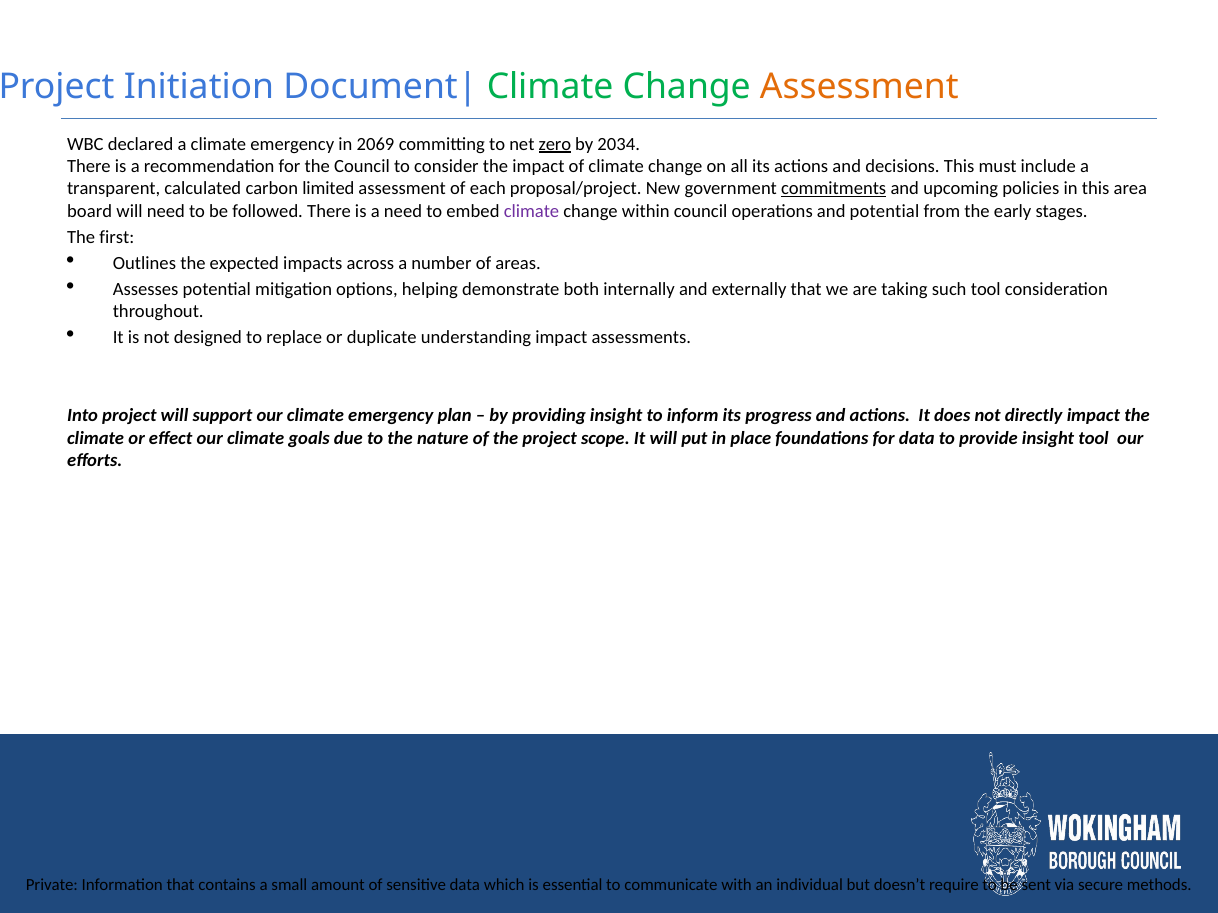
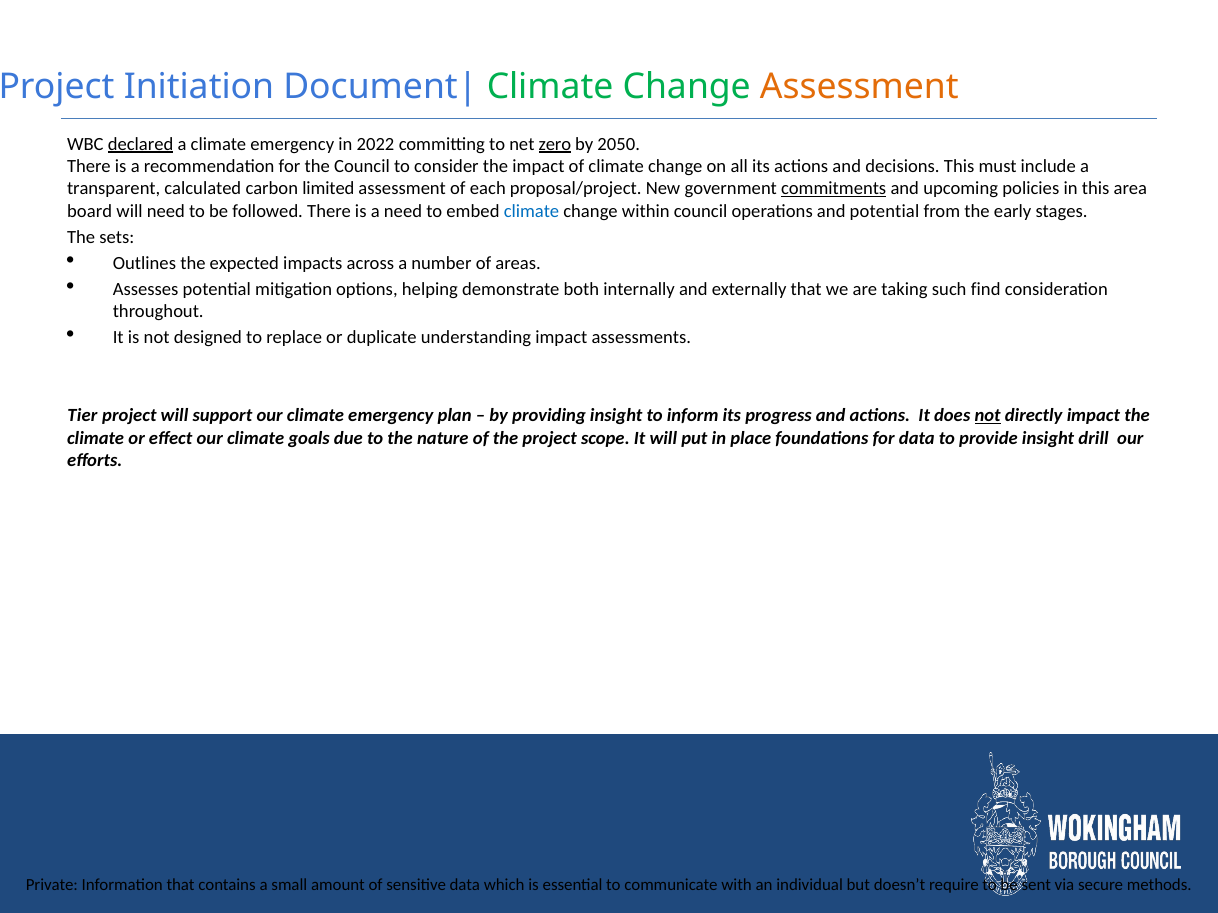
declared underline: none -> present (141, 144)
2069: 2069 -> 2022 (375, 144)
2034: 2034 -> 2050 (619, 144)
climate colour: purple -> blue (531, 211)
first: first -> sets (117, 237)
such tool: tool -> find (986, 289)
Into: Into -> Tier (82, 416)
not underline: none -> present (988, 416)
insight tool: tool -> drill (1094, 438)
